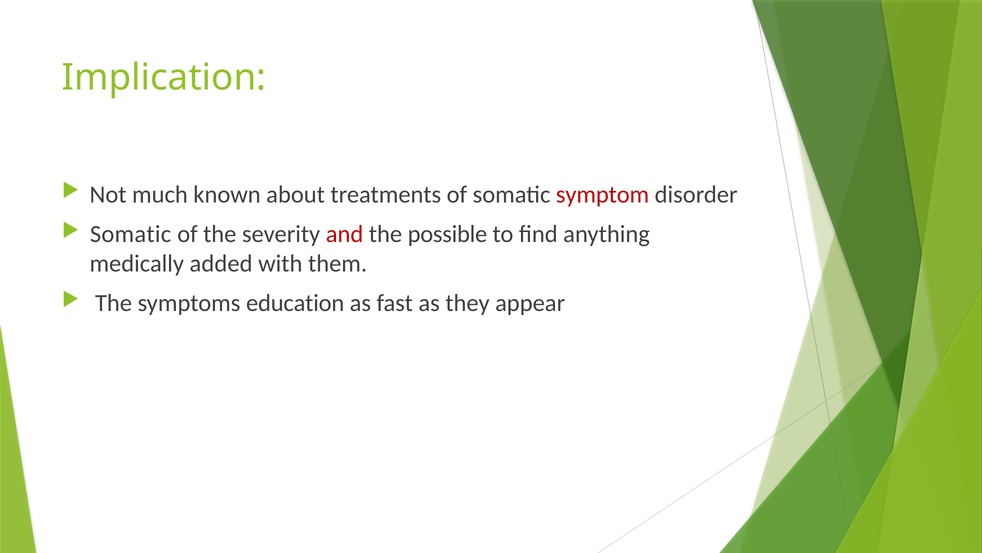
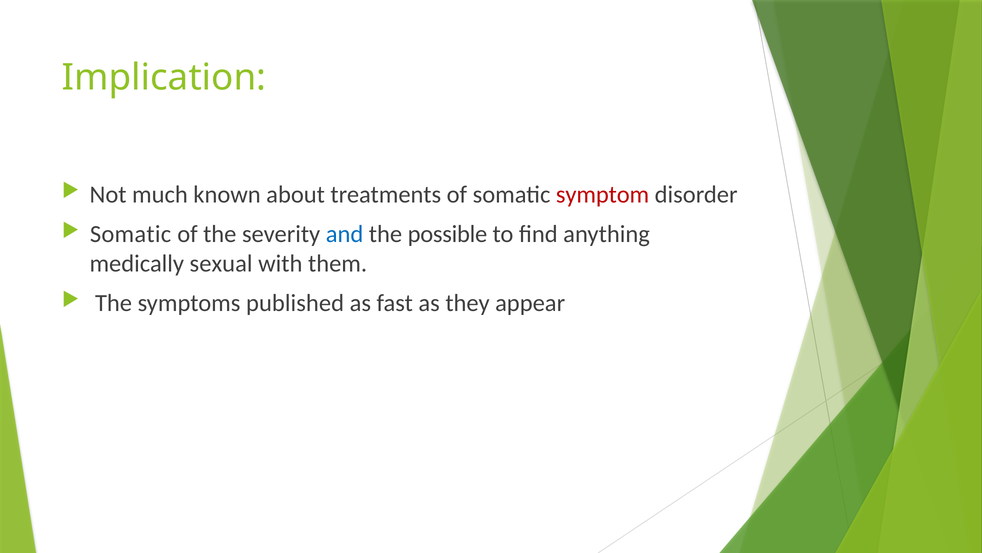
and colour: red -> blue (345, 234)
added: added -> sexual (221, 263)
education: education -> published (295, 303)
